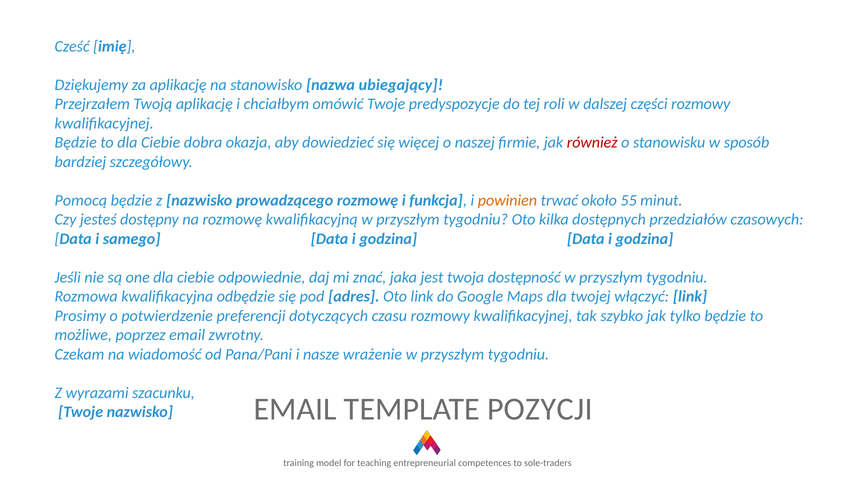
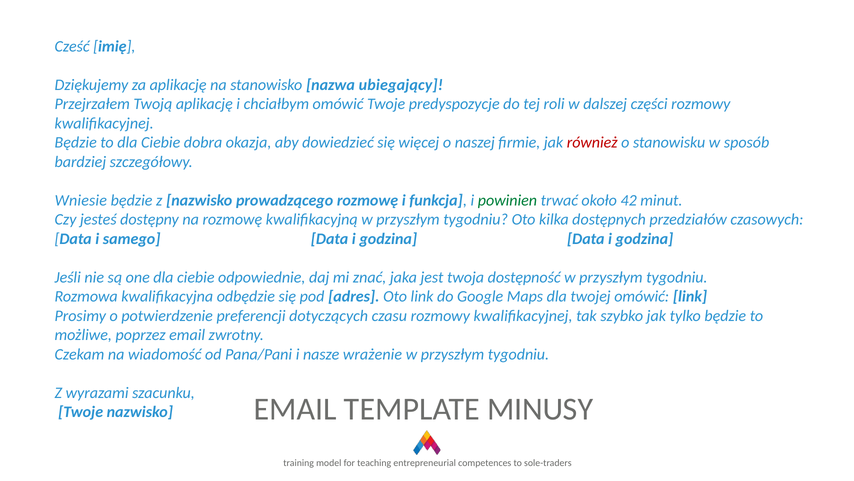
Pomocą: Pomocą -> Wniesie (81, 200)
powinien colour: orange -> green (507, 200)
55: 55 -> 42 (629, 200)
twojej włączyć: włączyć -> omówić (642, 296)
POZYCJI: POZYCJI -> MINUSY (540, 409)
